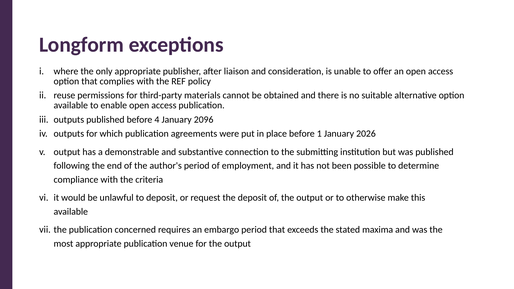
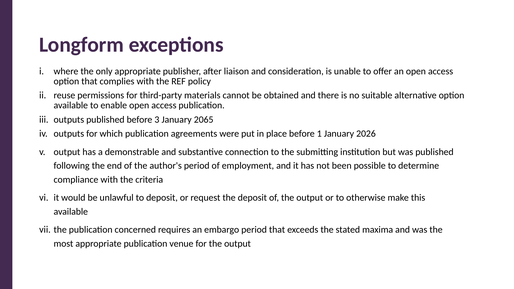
4: 4 -> 3 (157, 120)
2096: 2096 -> 2065 (204, 120)
